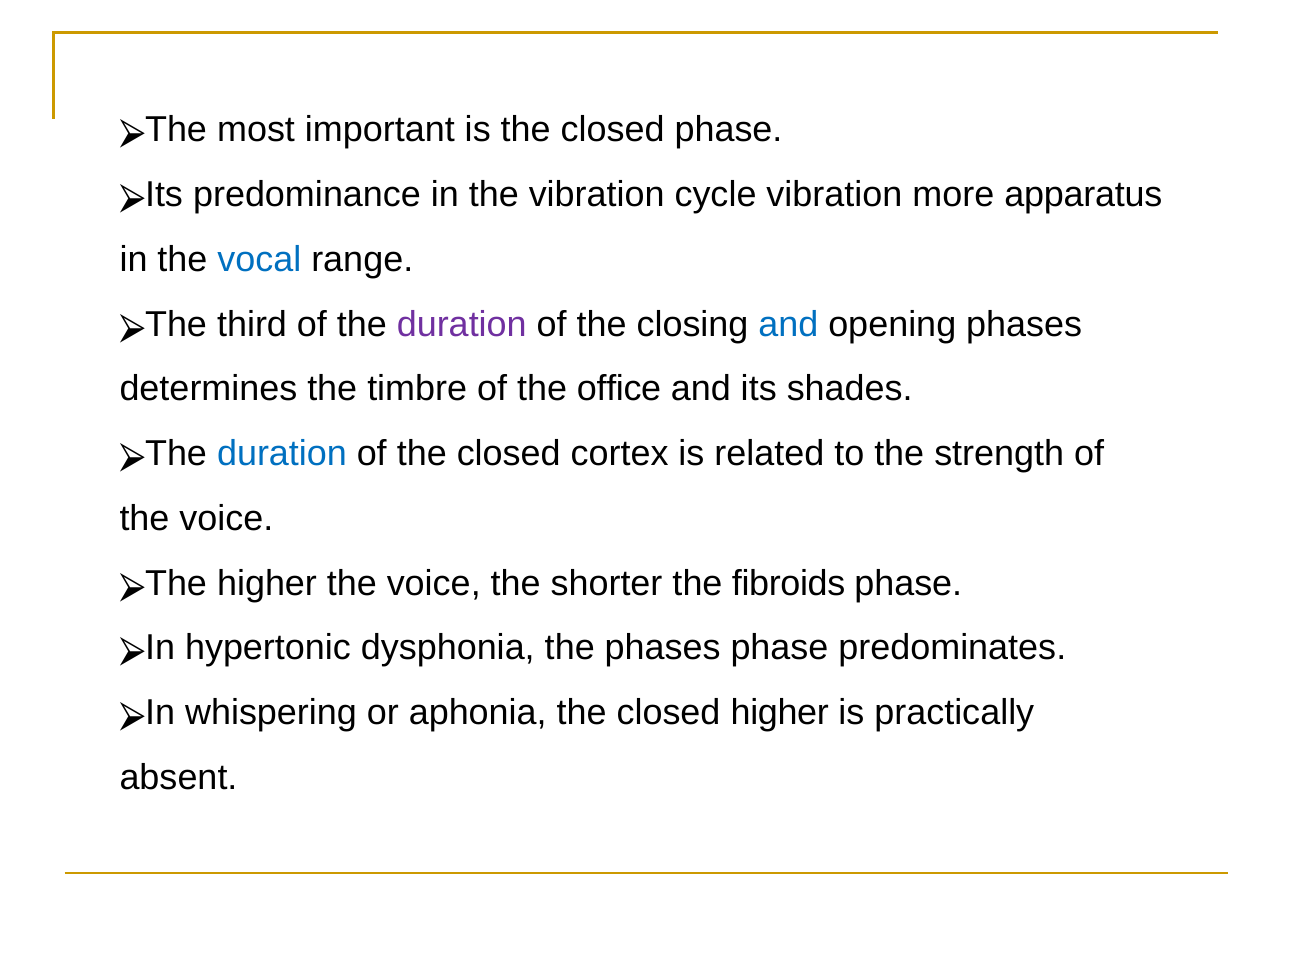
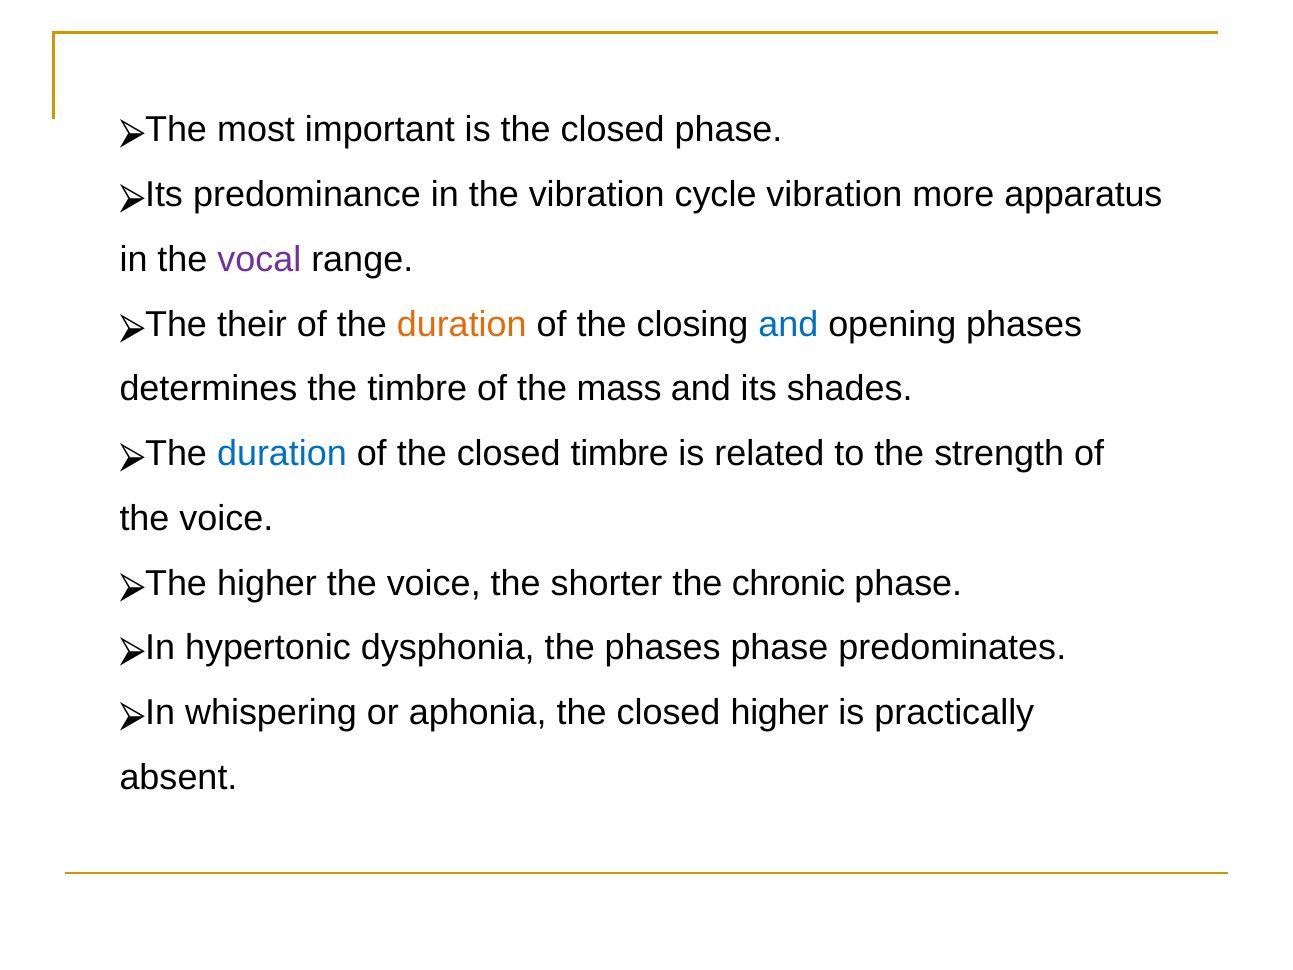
vocal colour: blue -> purple (259, 259)
third: third -> their (252, 324)
duration colour: purple -> orange (462, 324)
office: office -> mass (619, 389)
closed cortex: cortex -> timbre (620, 454)
fibroids: fibroids -> chronic (789, 583)
